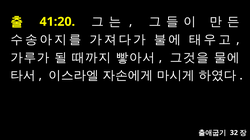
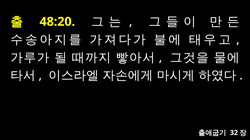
41:20: 41:20 -> 48:20 (57, 22)
